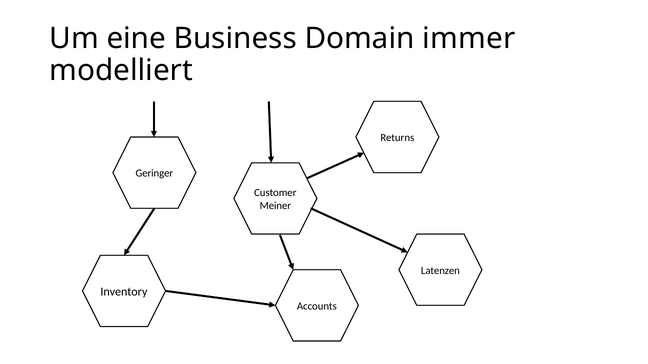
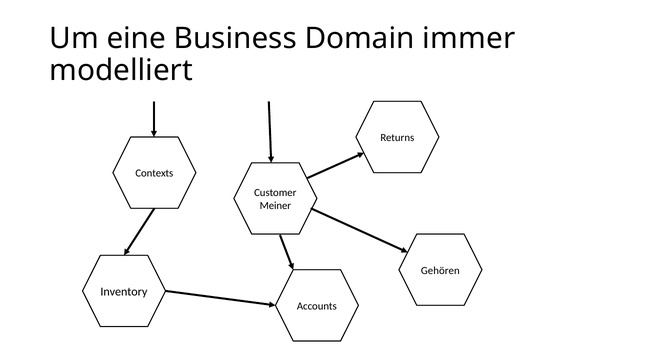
Geringer: Geringer -> Contexts (154, 174)
Latenzen: Latenzen -> Gehören (440, 271)
